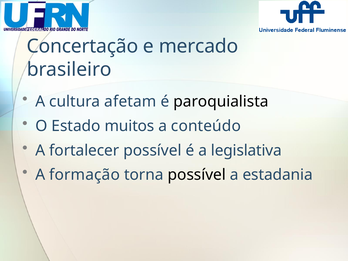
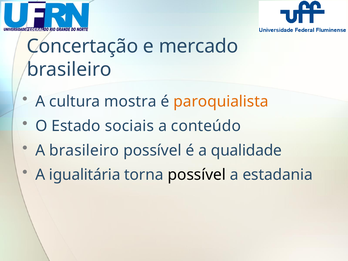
afetam: afetam -> mostra (130, 102)
paroquialista colour: black -> orange (221, 102)
muitos: muitos -> sociais (129, 126)
A fortalecer: fortalecer -> brasileiro (84, 150)
legislativa: legislativa -> qualidade (246, 150)
formação: formação -> igualitária (85, 175)
